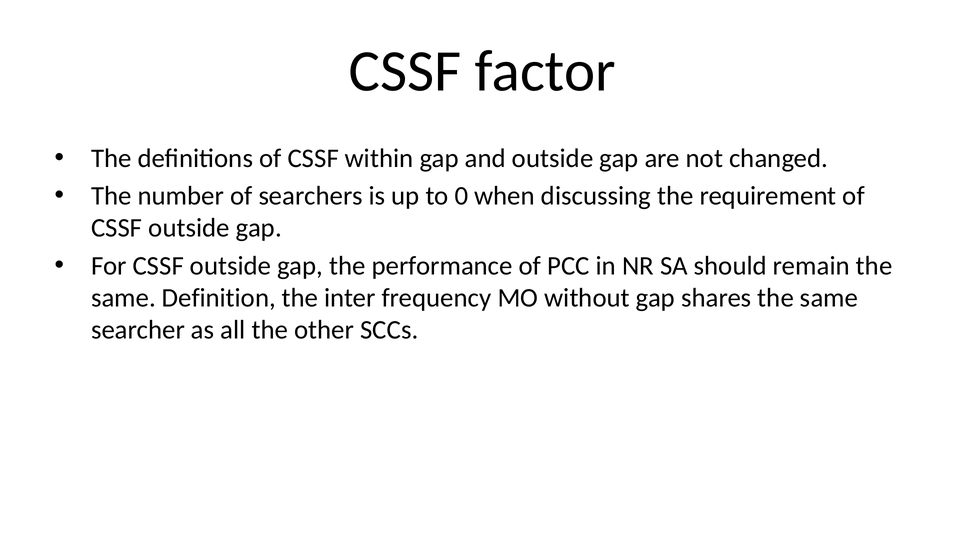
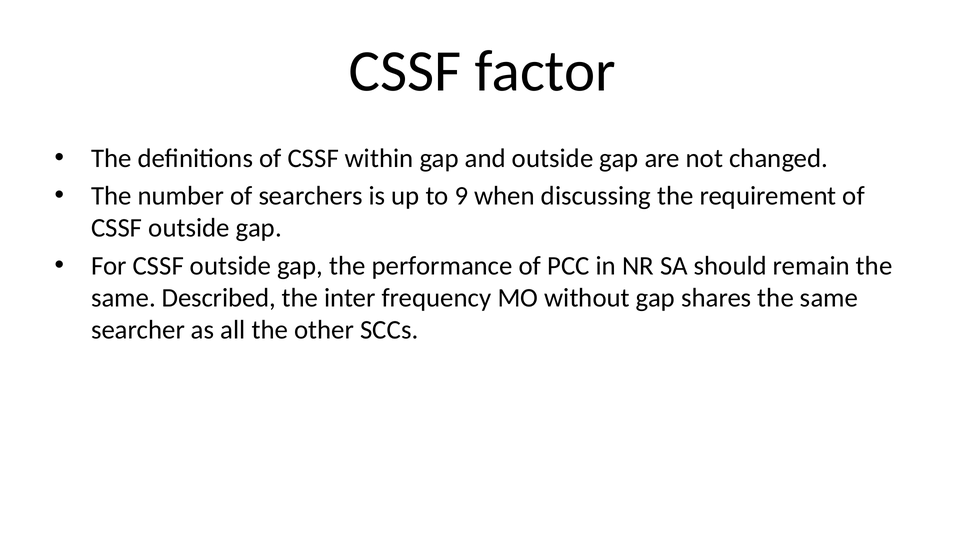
0: 0 -> 9 (461, 196)
Definition: Definition -> Described (219, 298)
